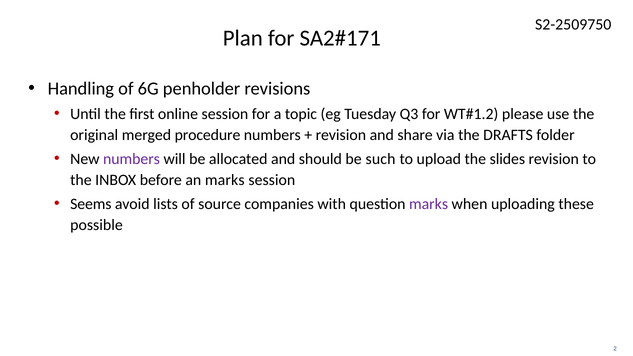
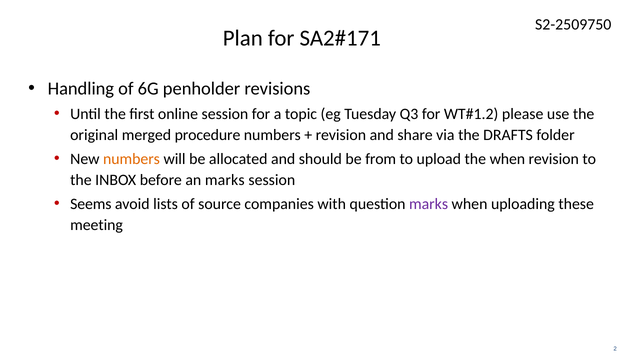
numbers colour: purple -> orange (131, 159)
such: such -> from (381, 159)
the slides: slides -> when (507, 159)
possible: possible -> meeting (97, 225)
